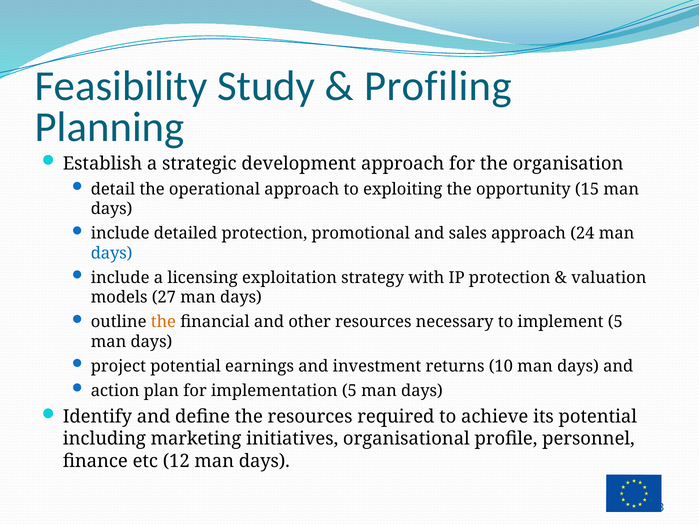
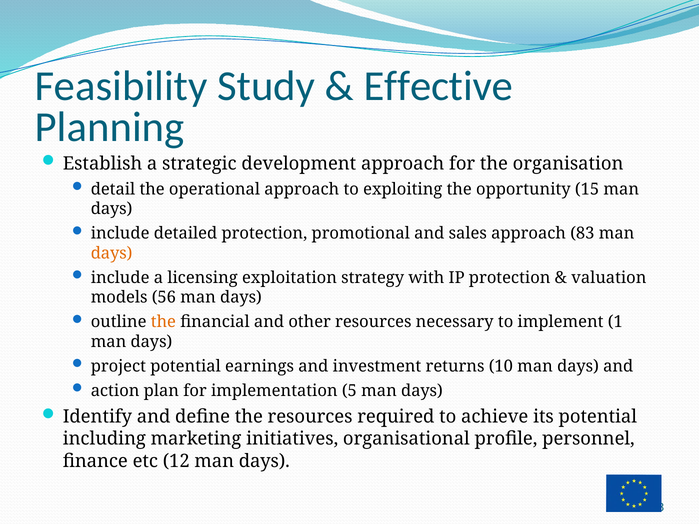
Profiling: Profiling -> Effective (438, 86)
24: 24 -> 83 (582, 234)
days colour: blue -> orange (112, 253)
27: 27 -> 56 (164, 298)
implement 5: 5 -> 1 (615, 322)
